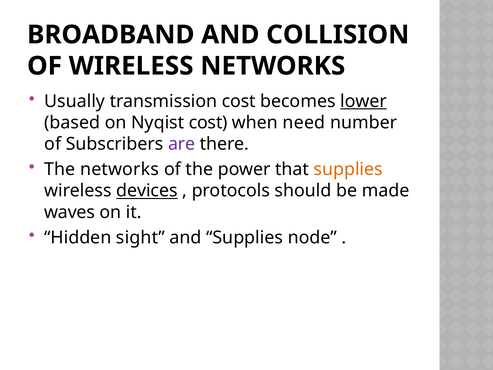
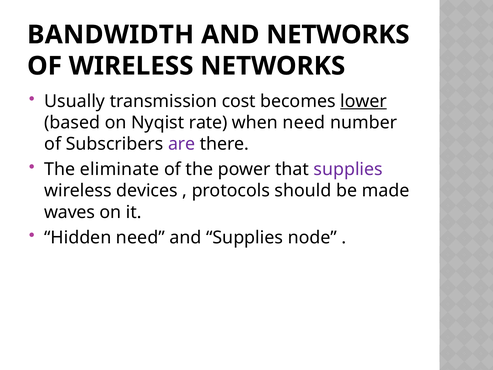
BROADBAND: BROADBAND -> BANDWIDTH (111, 35)
AND COLLISION: COLLISION -> NETWORKS (338, 35)
Nyqist cost: cost -> rate (208, 122)
The networks: networks -> eliminate (120, 169)
supplies colour: orange -> purple (348, 169)
devices underline: present -> none (147, 191)
Hidden sight: sight -> need (140, 237)
